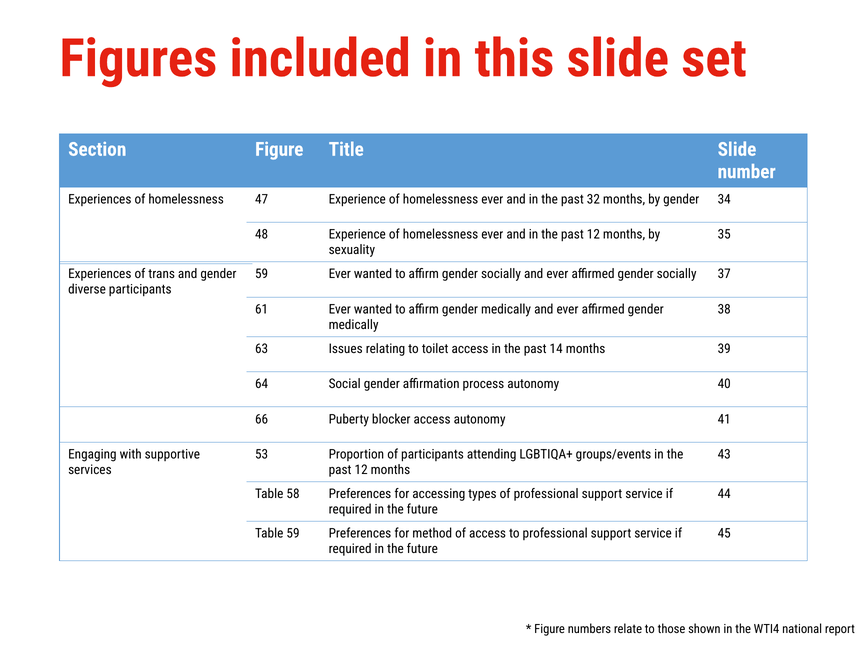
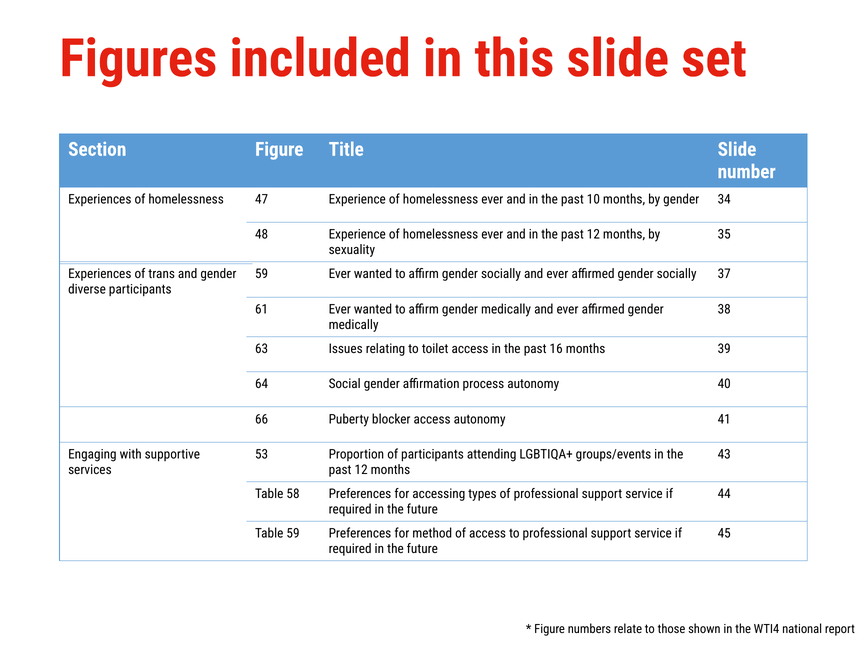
32: 32 -> 10 (593, 199)
14: 14 -> 16 (556, 349)
